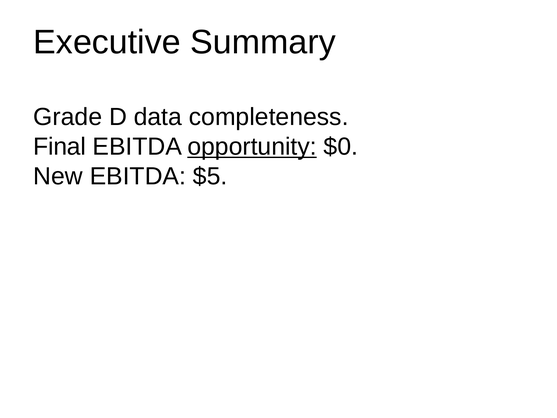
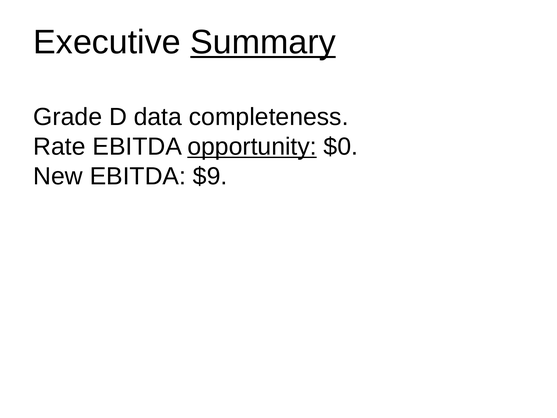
Summary underline: none -> present (263, 42)
Final: Final -> Rate (59, 147)
$5: $5 -> $9 (210, 176)
